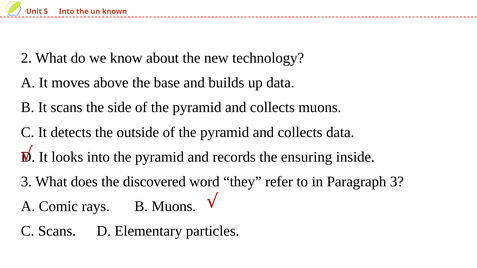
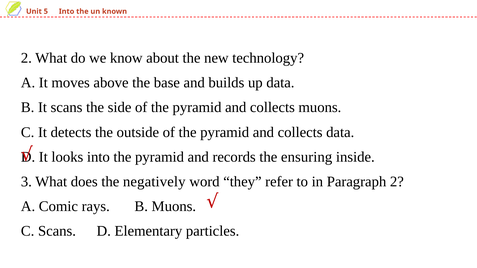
discovered: discovered -> negatively (154, 182)
Paragraph 3: 3 -> 2 (397, 182)
